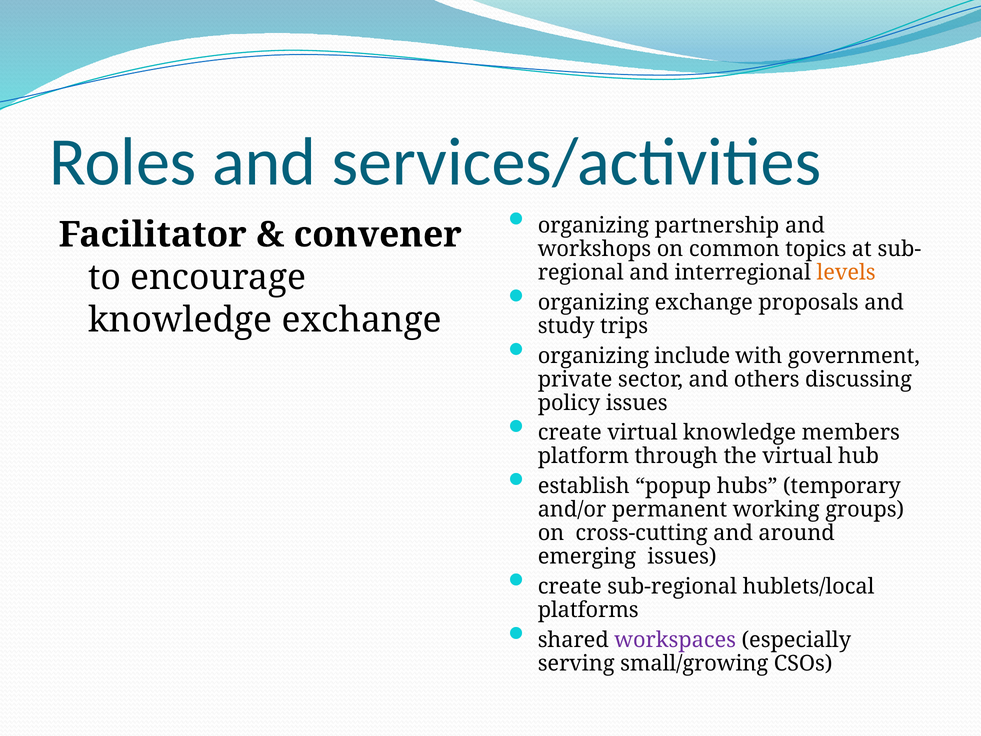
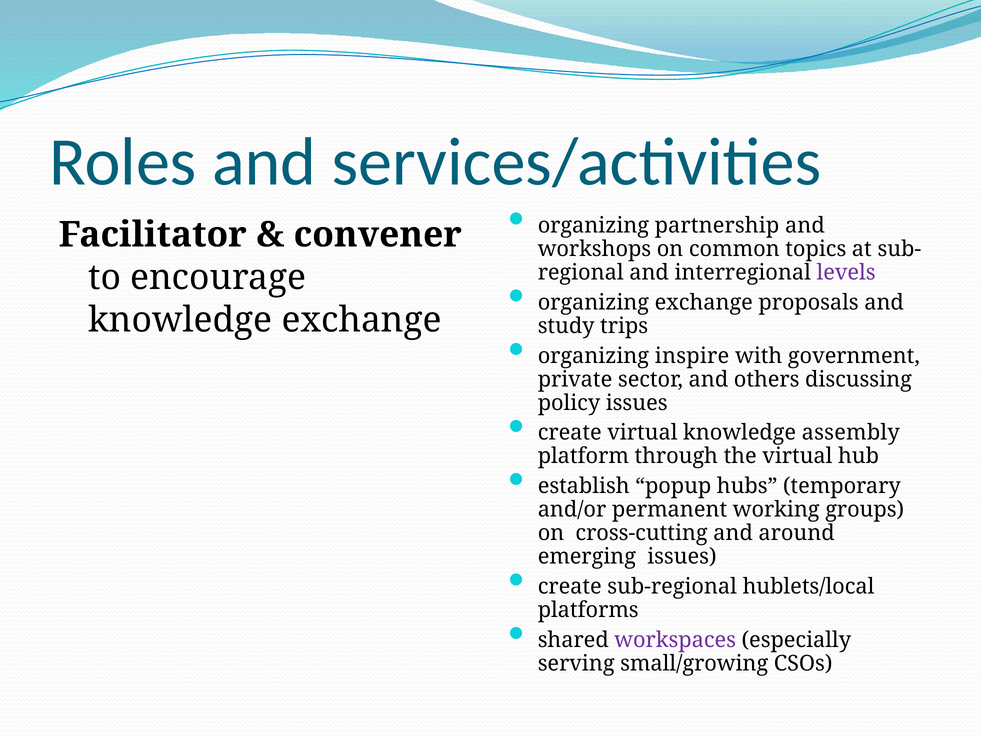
levels colour: orange -> purple (846, 272)
include: include -> inspire (692, 356)
members: members -> assembly (851, 433)
